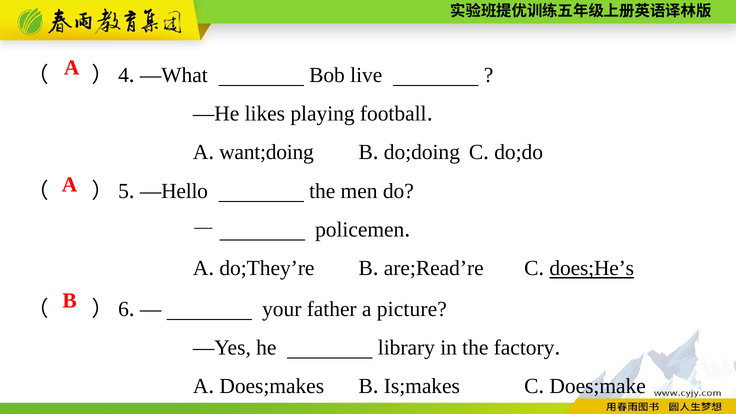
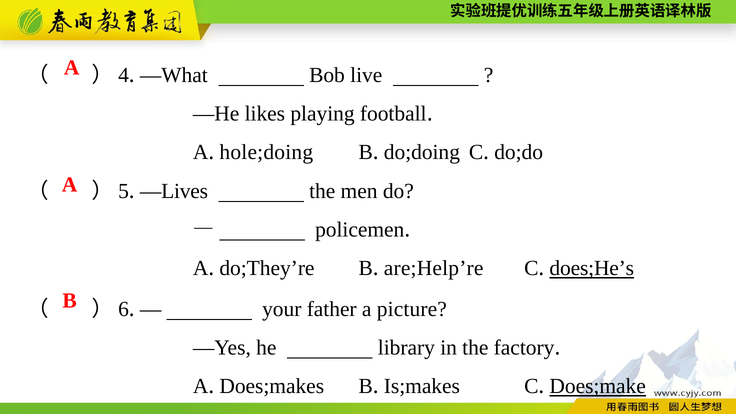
want;doing: want;doing -> hole;doing (266, 152)
—Hello: —Hello -> —Lives (174, 191)
are;Read’re: are;Read’re -> are;Help’re (434, 268)
Does;make underline: none -> present (598, 386)
